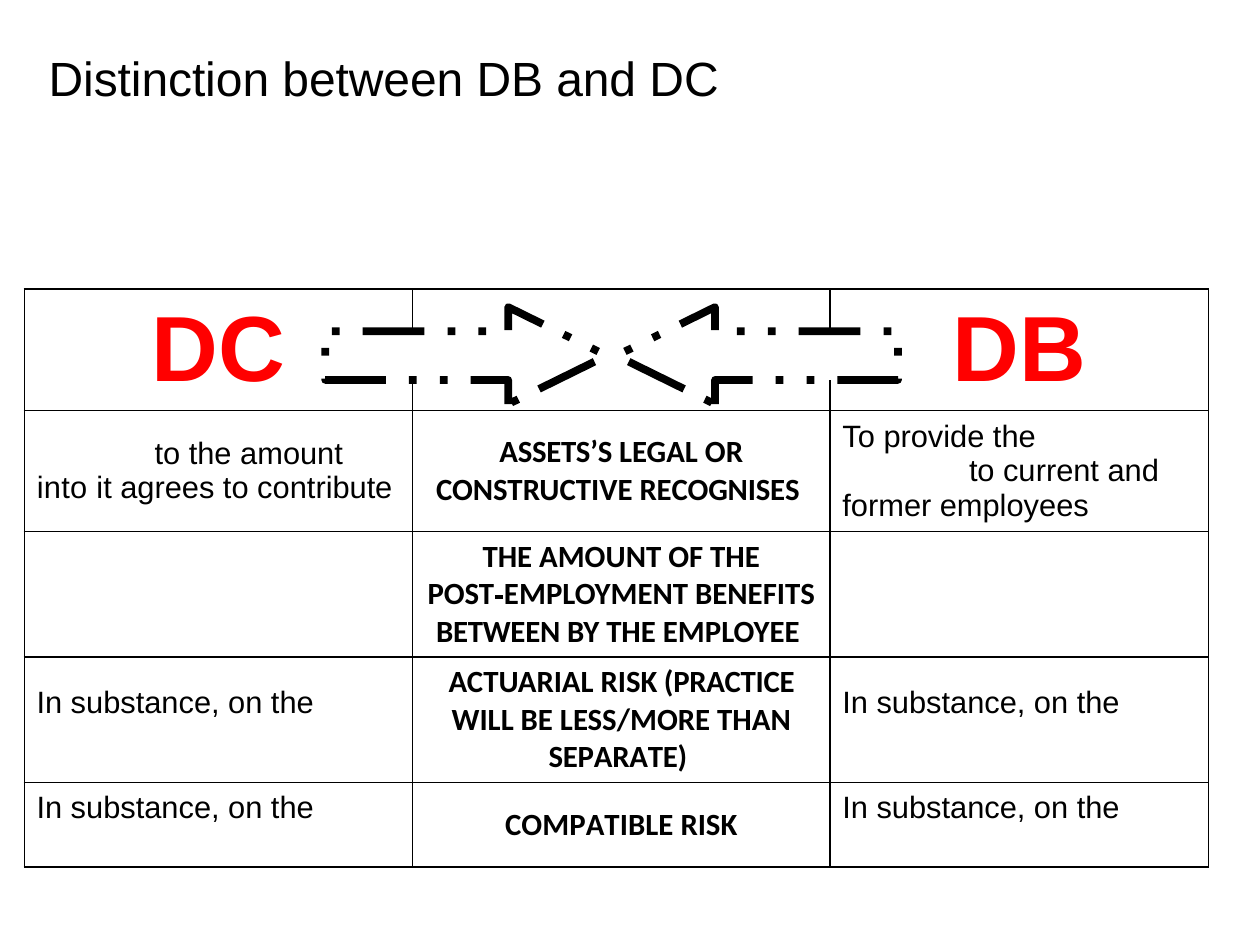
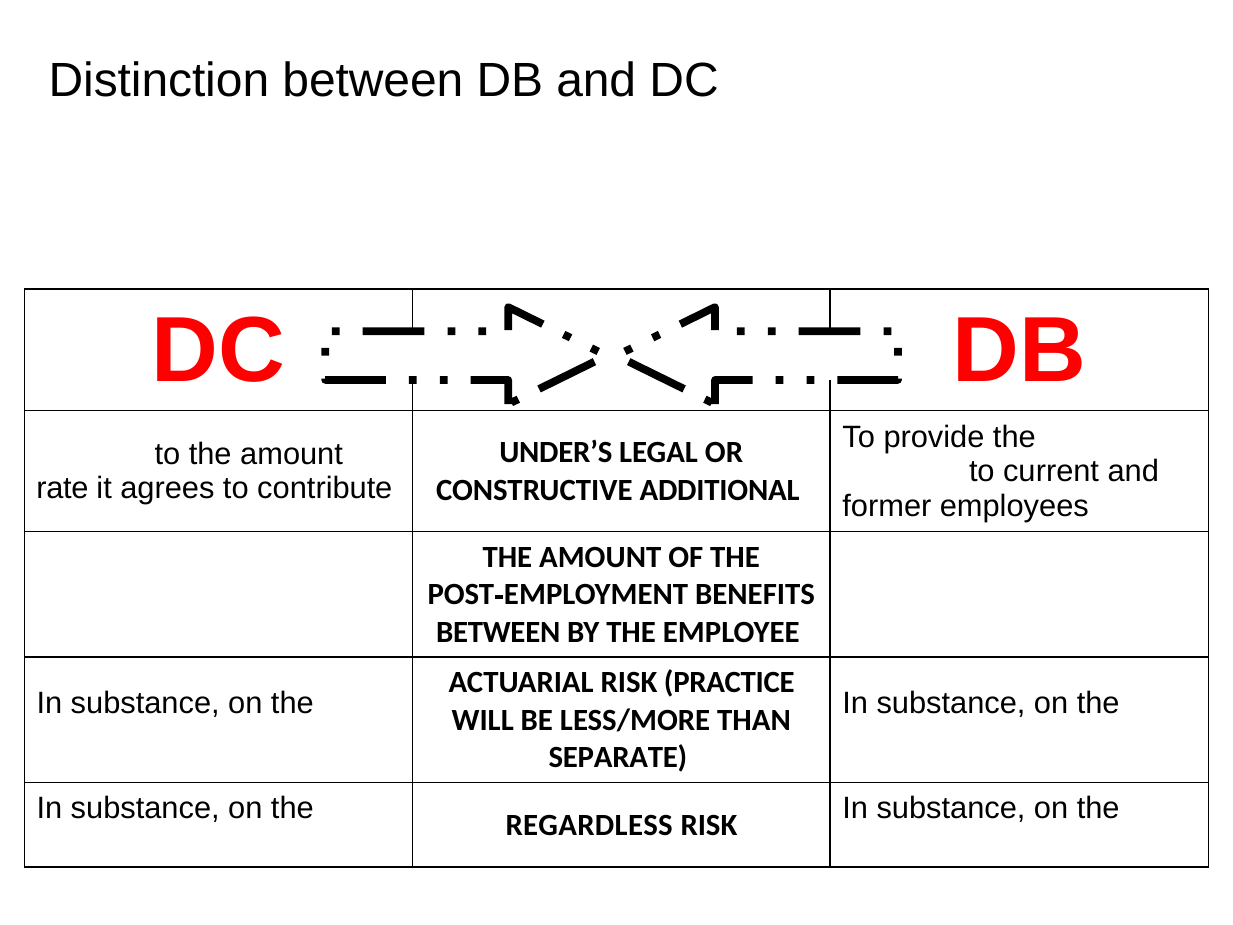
ASSETS’S: ASSETS’S -> UNDER’S (556, 452)
into: into -> rate (62, 489)
RECOGNISES: RECOGNISES -> ADDITIONAL (720, 490)
COMPATIBLE: COMPATIBLE -> REGARDLESS (589, 825)
